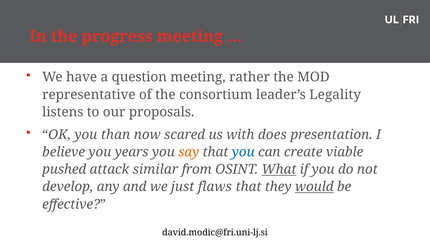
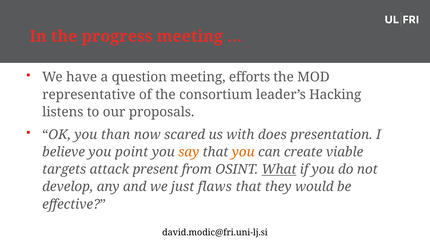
rather: rather -> efforts (250, 77)
Legality: Legality -> Hacking (335, 95)
years: years -> point (132, 152)
you colour: blue -> orange (243, 152)
pushed: pushed -> targets (64, 169)
similar: similar -> present (156, 169)
would underline: present -> none (314, 187)
